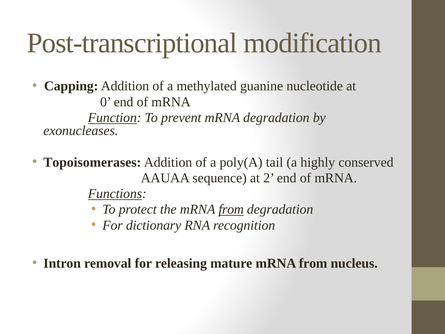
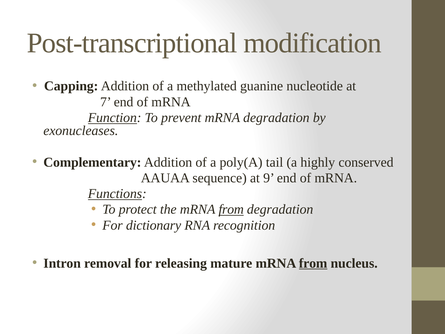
0: 0 -> 7 (106, 102)
Topoisomerases: Topoisomerases -> Complementary (92, 162)
2: 2 -> 9 (269, 178)
from underline: none -> present (313, 263)
